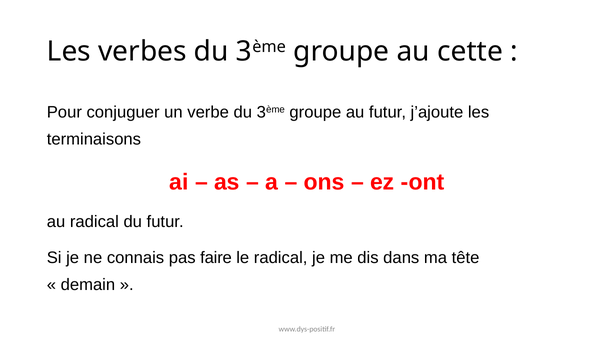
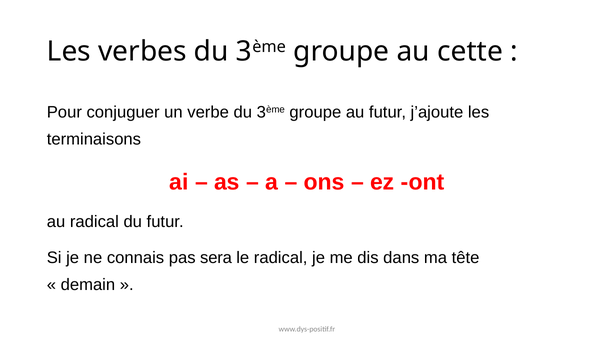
faire: faire -> sera (216, 258)
